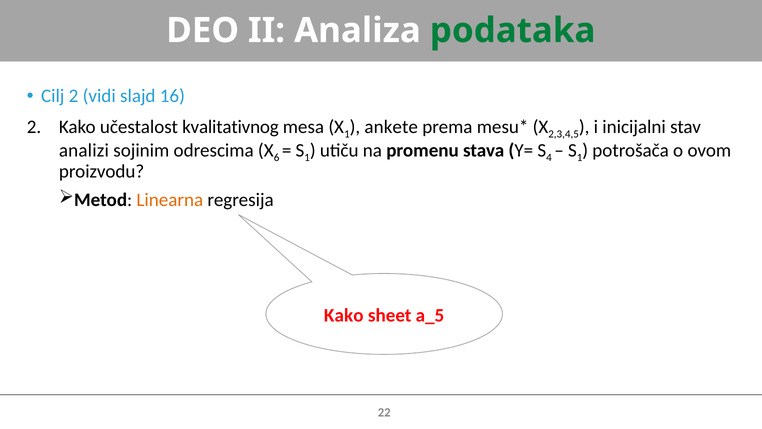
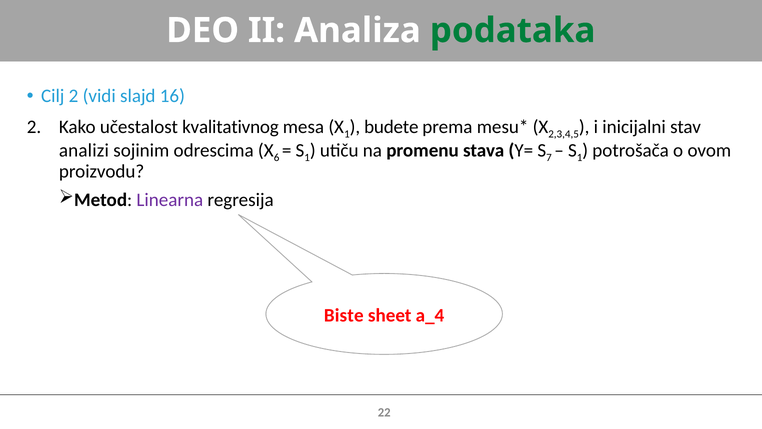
ankete: ankete -> budete (391, 127)
4: 4 -> 7 (549, 158)
Linearna colour: orange -> purple (170, 200)
Kako: Kako -> Biste (344, 315)
a_5: a_5 -> a_4 (430, 315)
